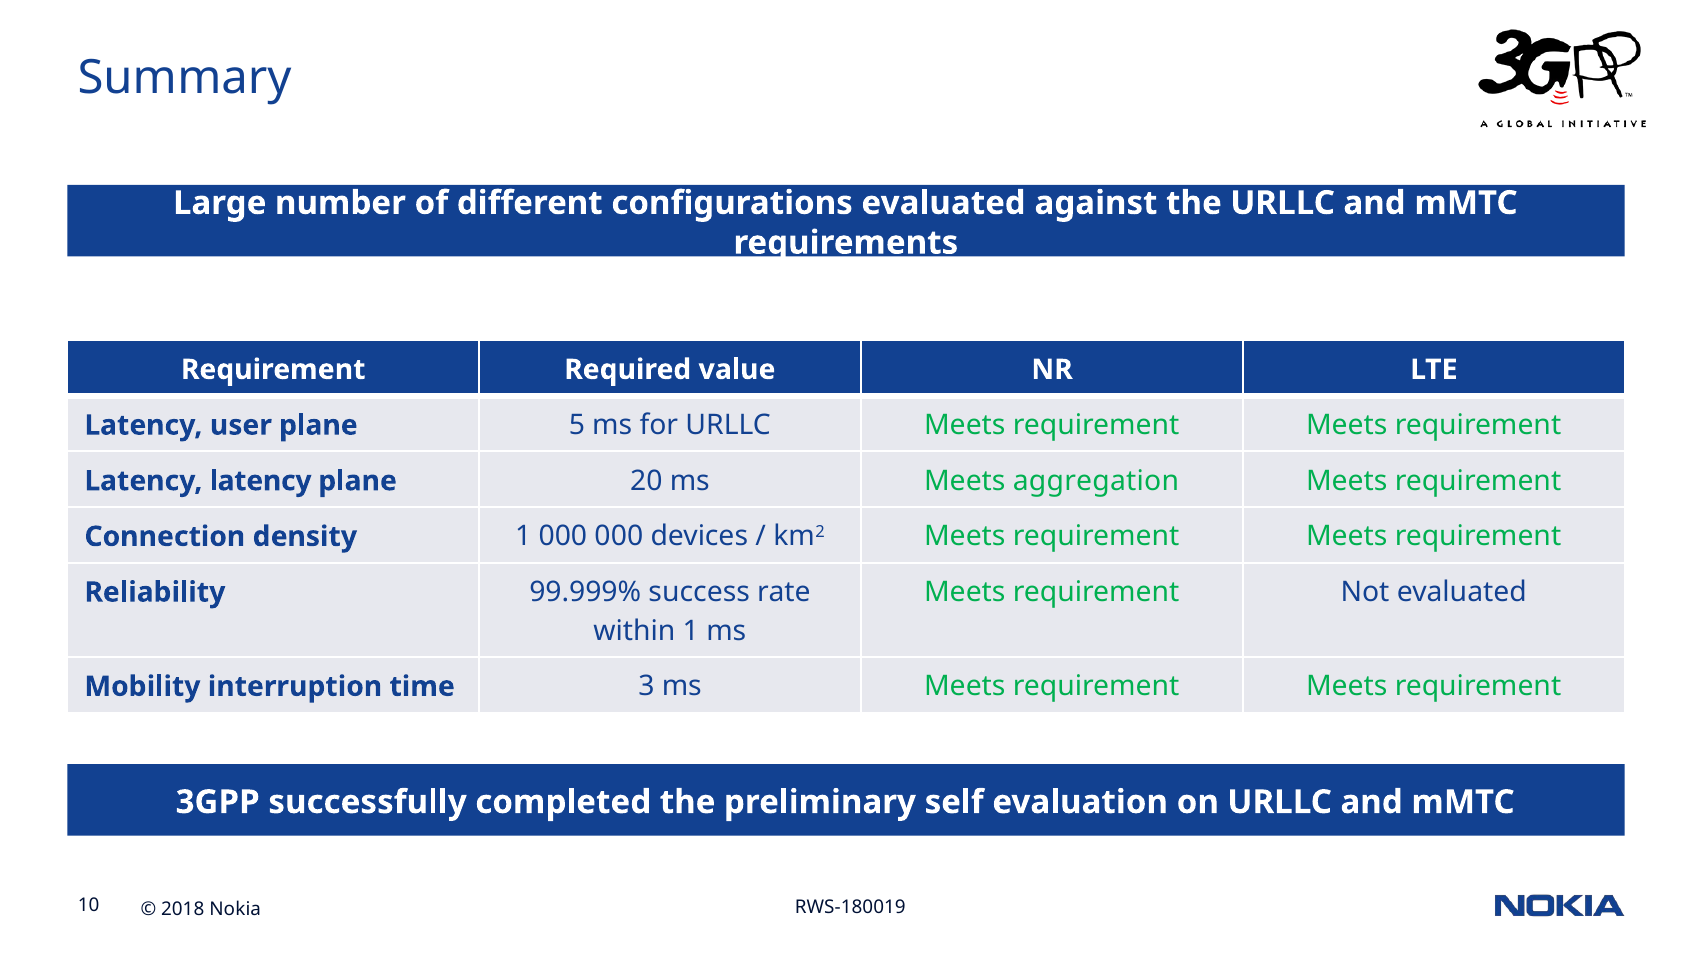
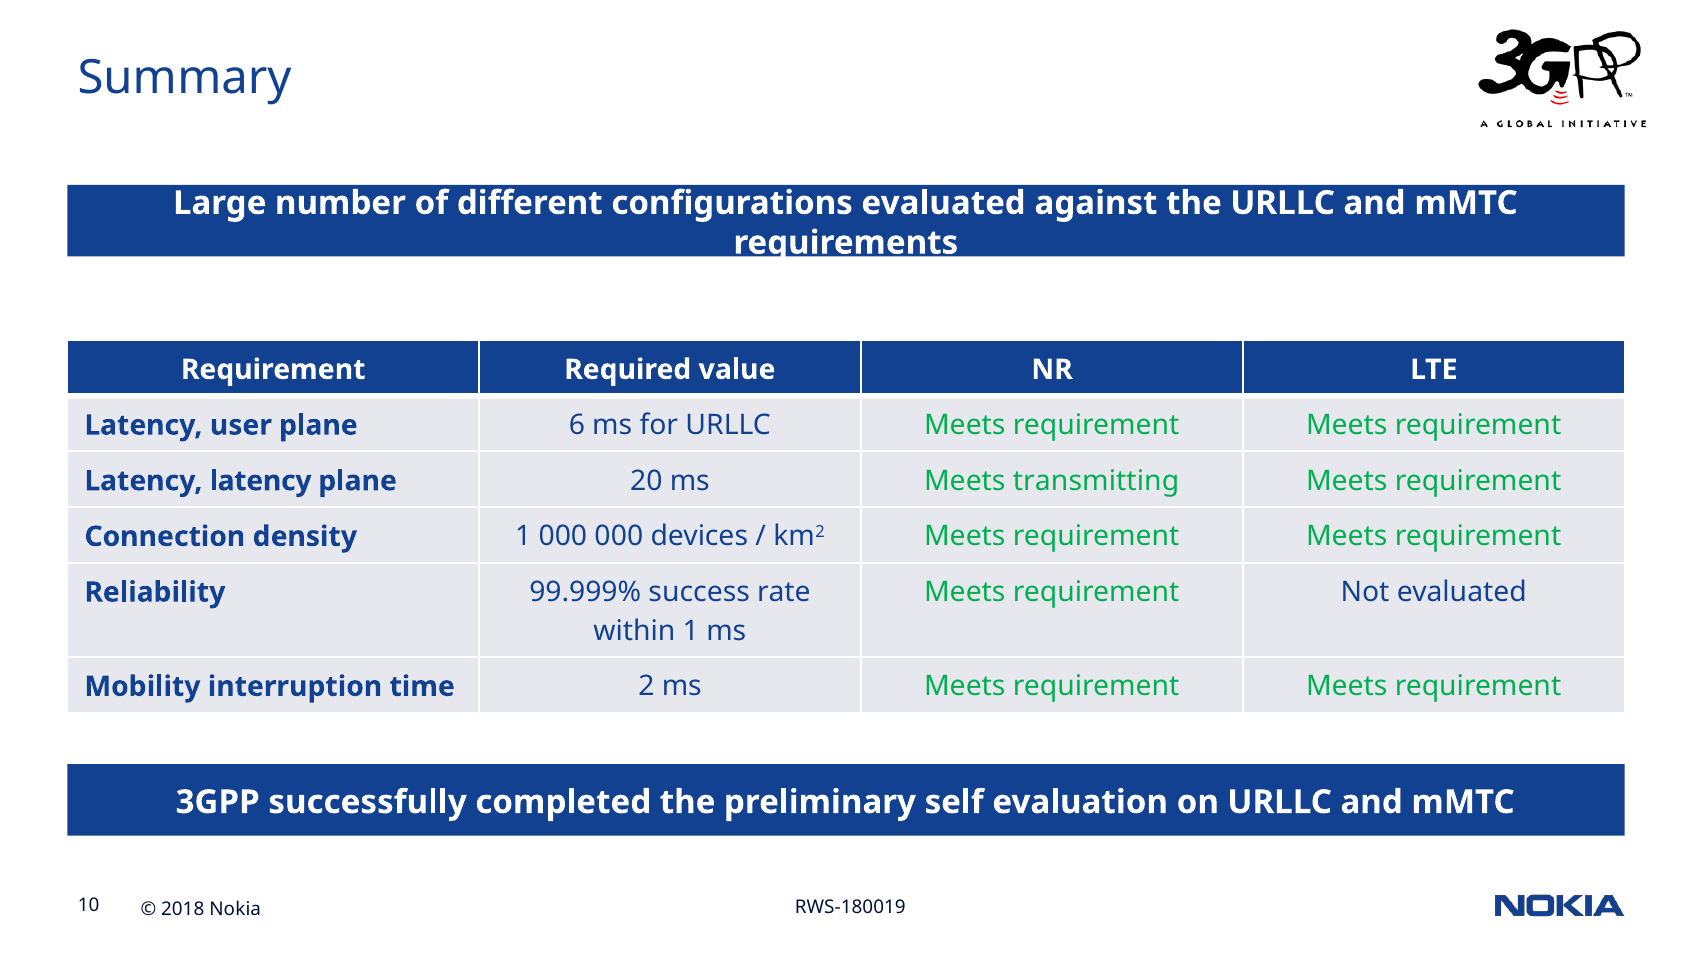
5: 5 -> 6 (577, 425)
aggregation: aggregation -> transmitting (1096, 481)
3: 3 -> 2 (646, 686)
